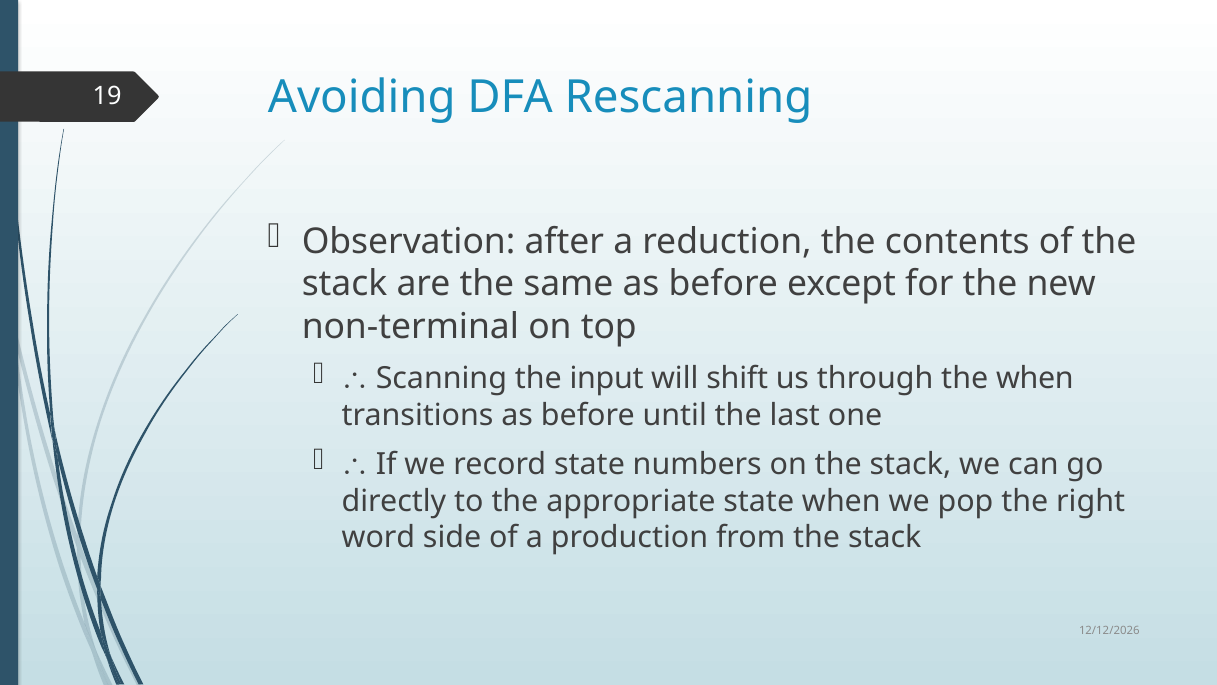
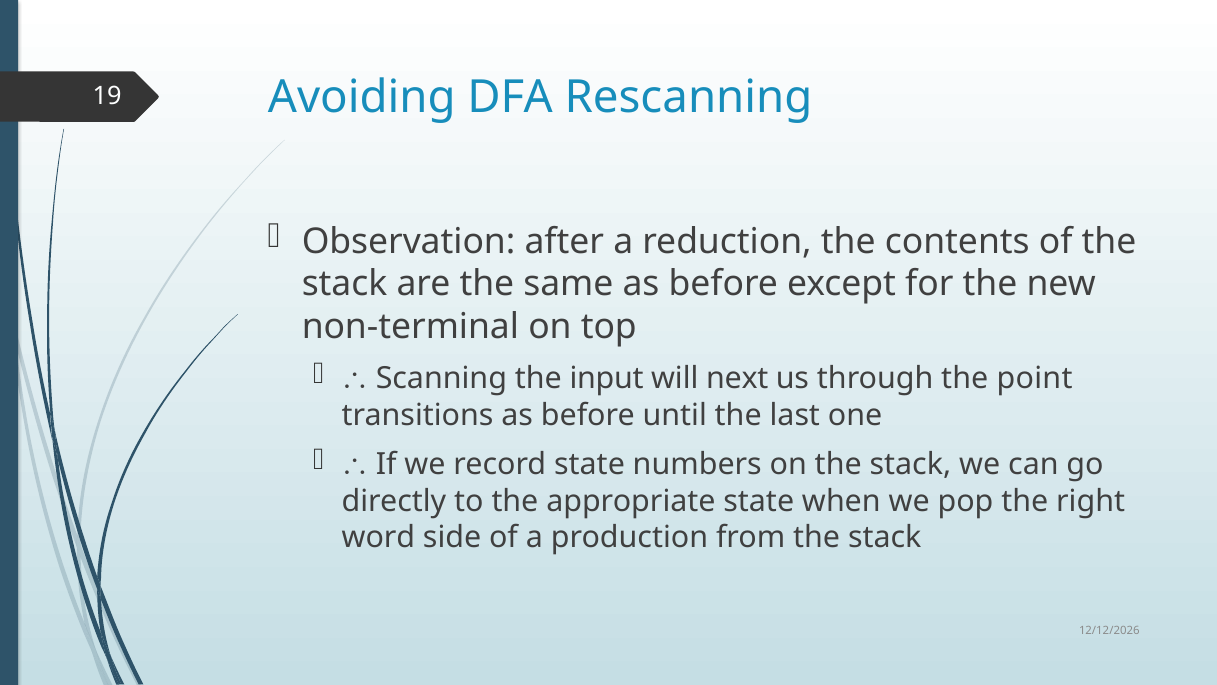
shift: shift -> next (737, 378)
the when: when -> point (1035, 378)
